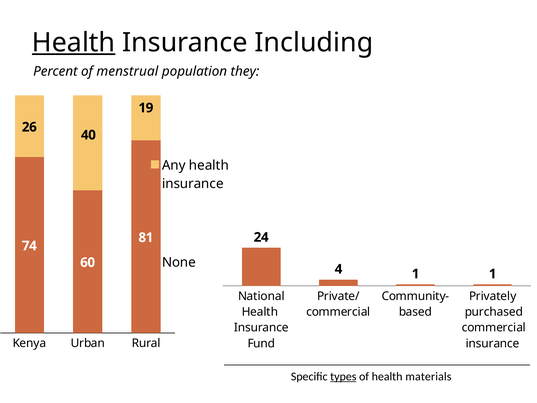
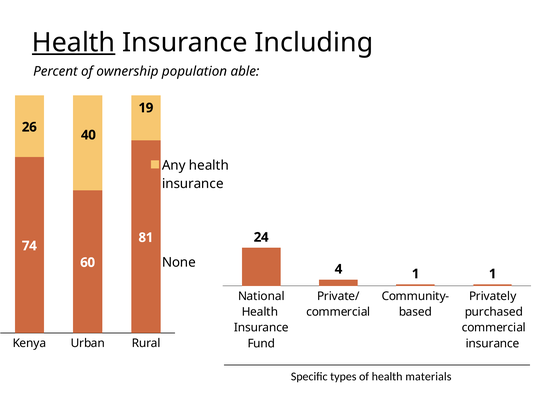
menstrual: menstrual -> ownership (127, 71)
they: they -> able (245, 71)
types underline: present -> none (343, 376)
